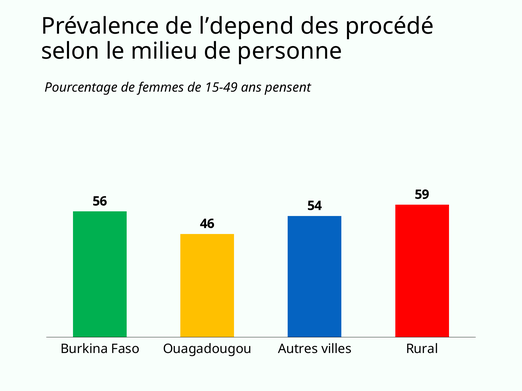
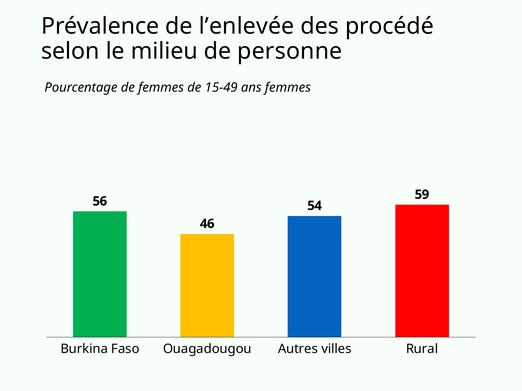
l’depend: l’depend -> l’enlevée (247, 26)
ans pensent: pensent -> femmes (288, 88)
